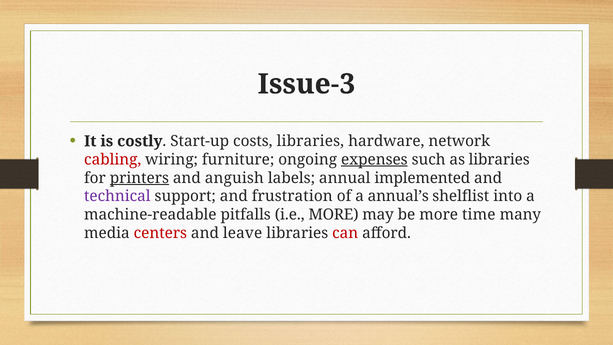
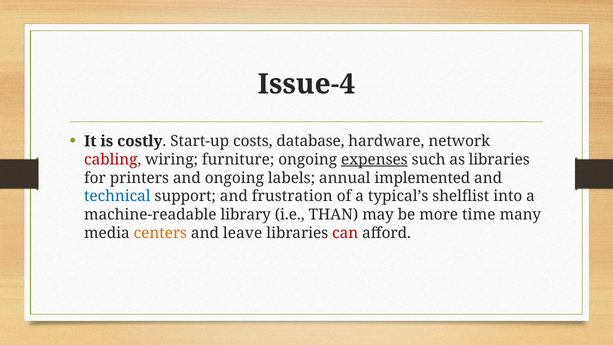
Issue-3: Issue-3 -> Issue-4 (306, 84)
costs libraries: libraries -> database (310, 141)
printers underline: present -> none (139, 178)
and anguish: anguish -> ongoing (234, 178)
technical colour: purple -> blue (117, 196)
annual’s: annual’s -> typical’s (398, 196)
pitfalls: pitfalls -> library (246, 215)
i.e MORE: MORE -> THAN (333, 215)
centers colour: red -> orange (160, 233)
